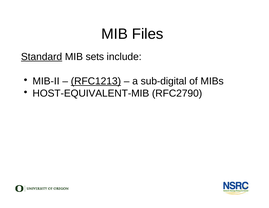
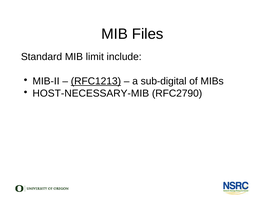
Standard underline: present -> none (42, 57)
sets: sets -> limit (95, 57)
HOST-EQUIVALENT-MIB: HOST-EQUIVALENT-MIB -> HOST-NECESSARY-MIB (91, 93)
